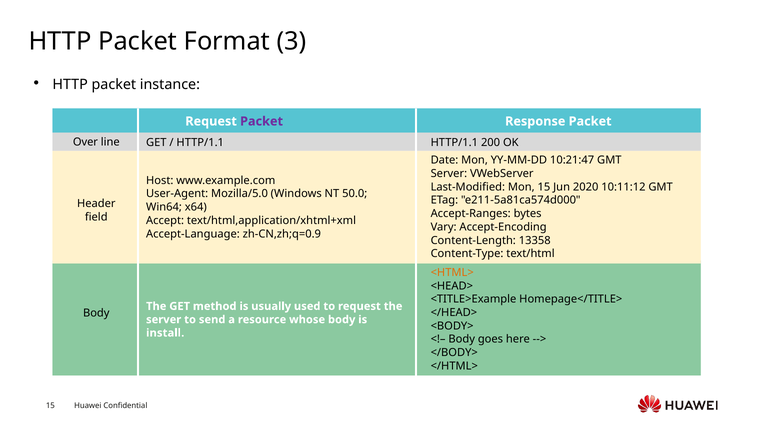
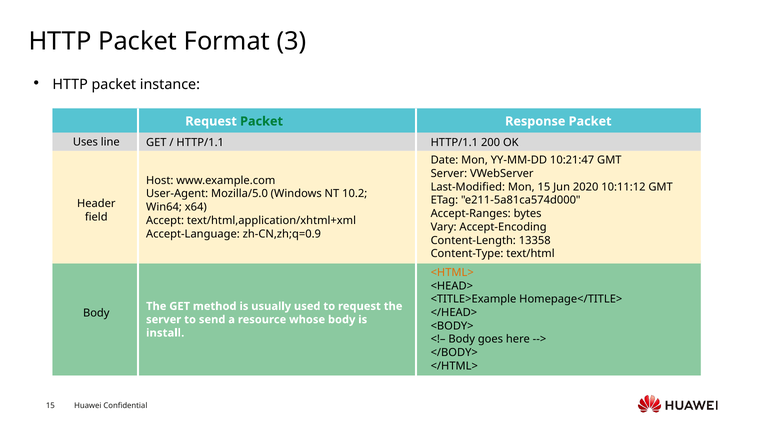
Packet colour: purple -> green (262, 121)
Over: Over -> Uses (85, 142)
50.0: 50.0 -> 10.2 (355, 194)
